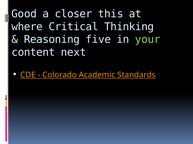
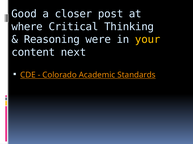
this: this -> post (111, 14)
five: five -> were (98, 40)
your colour: light green -> yellow (148, 40)
